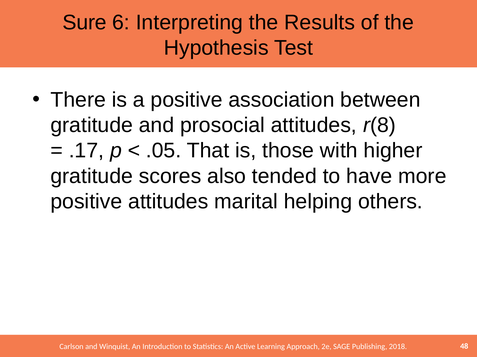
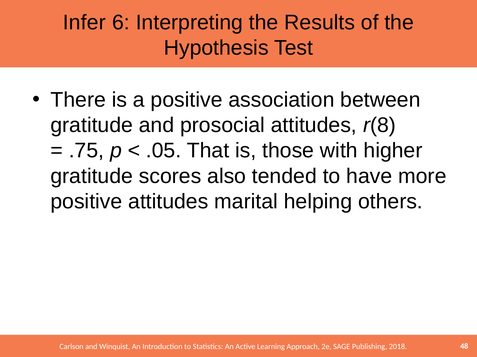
Sure: Sure -> Infer (84, 23)
.17: .17 -> .75 (86, 151)
